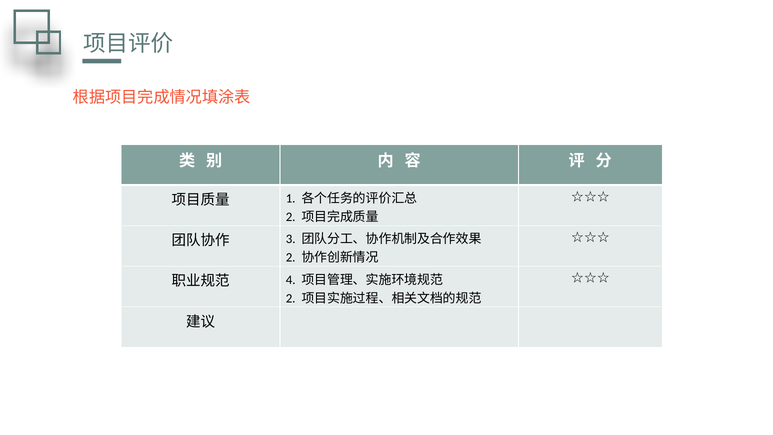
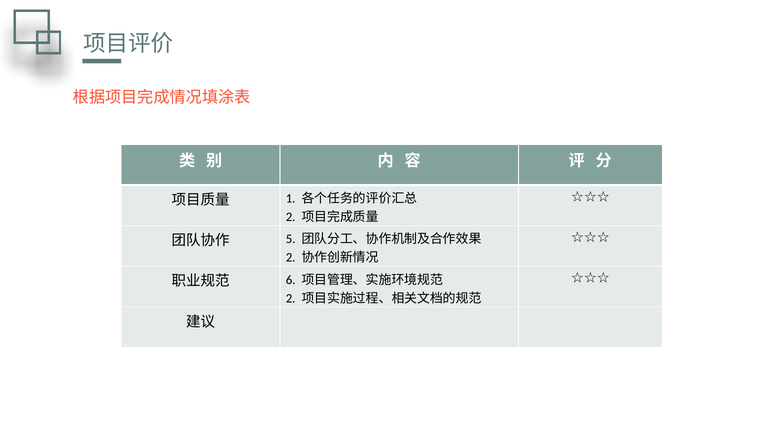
3: 3 -> 5 (291, 239)
4: 4 -> 6 (291, 280)
